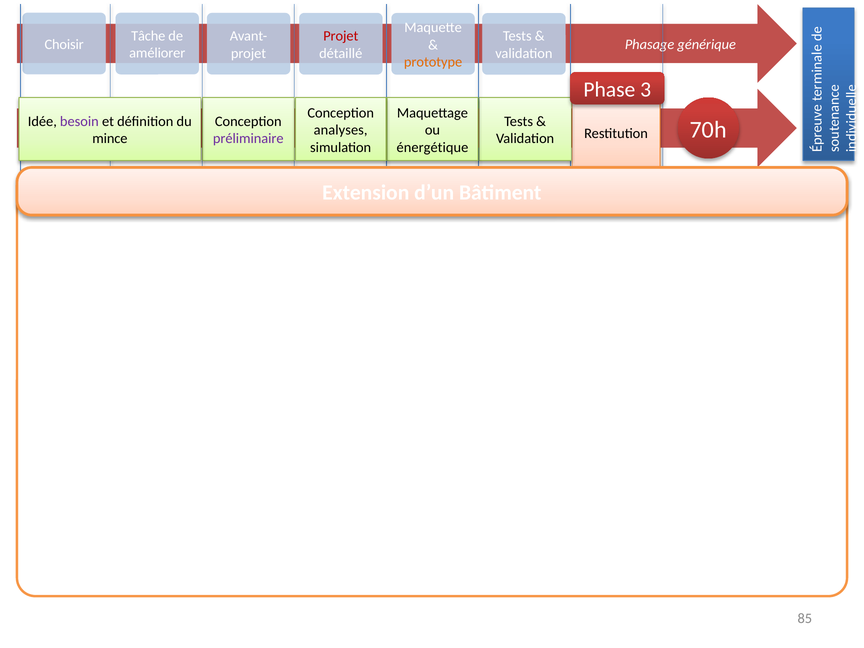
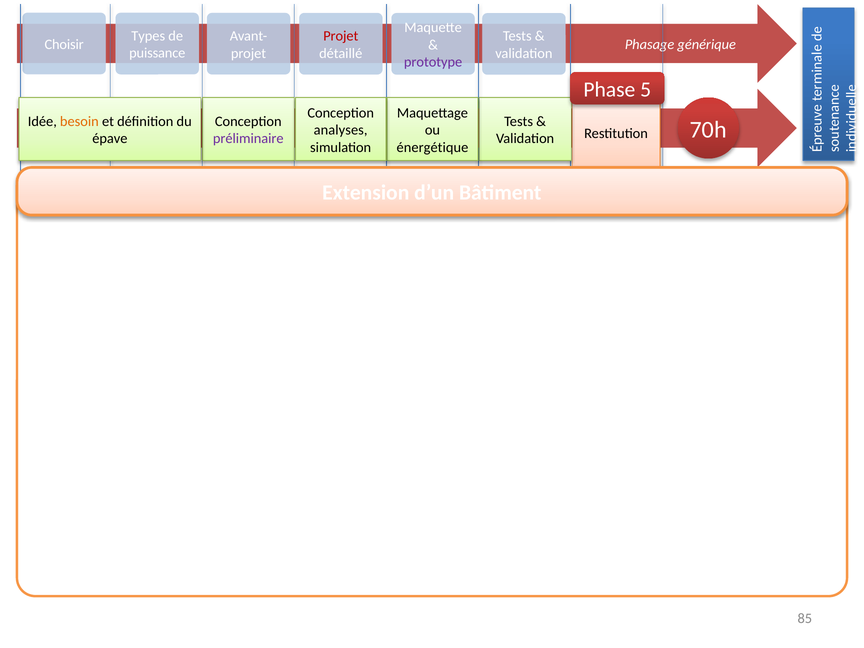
Tâche: Tâche -> Types (148, 36)
améliorer: améliorer -> puissance (157, 53)
prototype colour: orange -> purple (433, 62)
3: 3 -> 5 (646, 90)
besoin colour: purple -> orange (79, 121)
mince: mince -> épave (110, 139)
